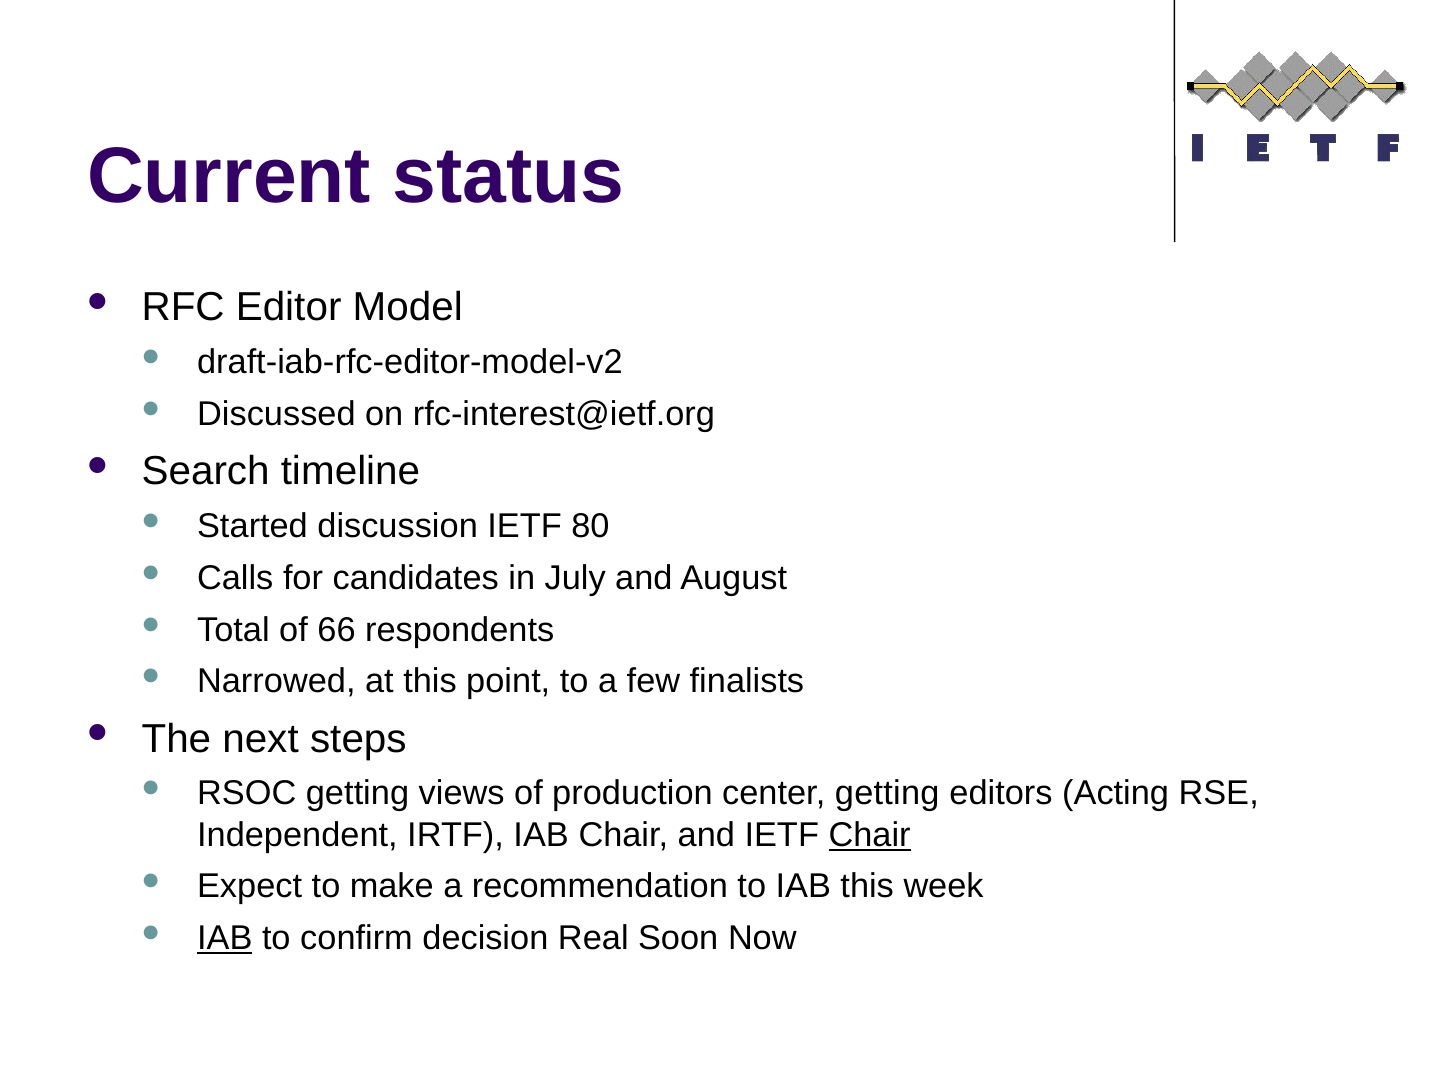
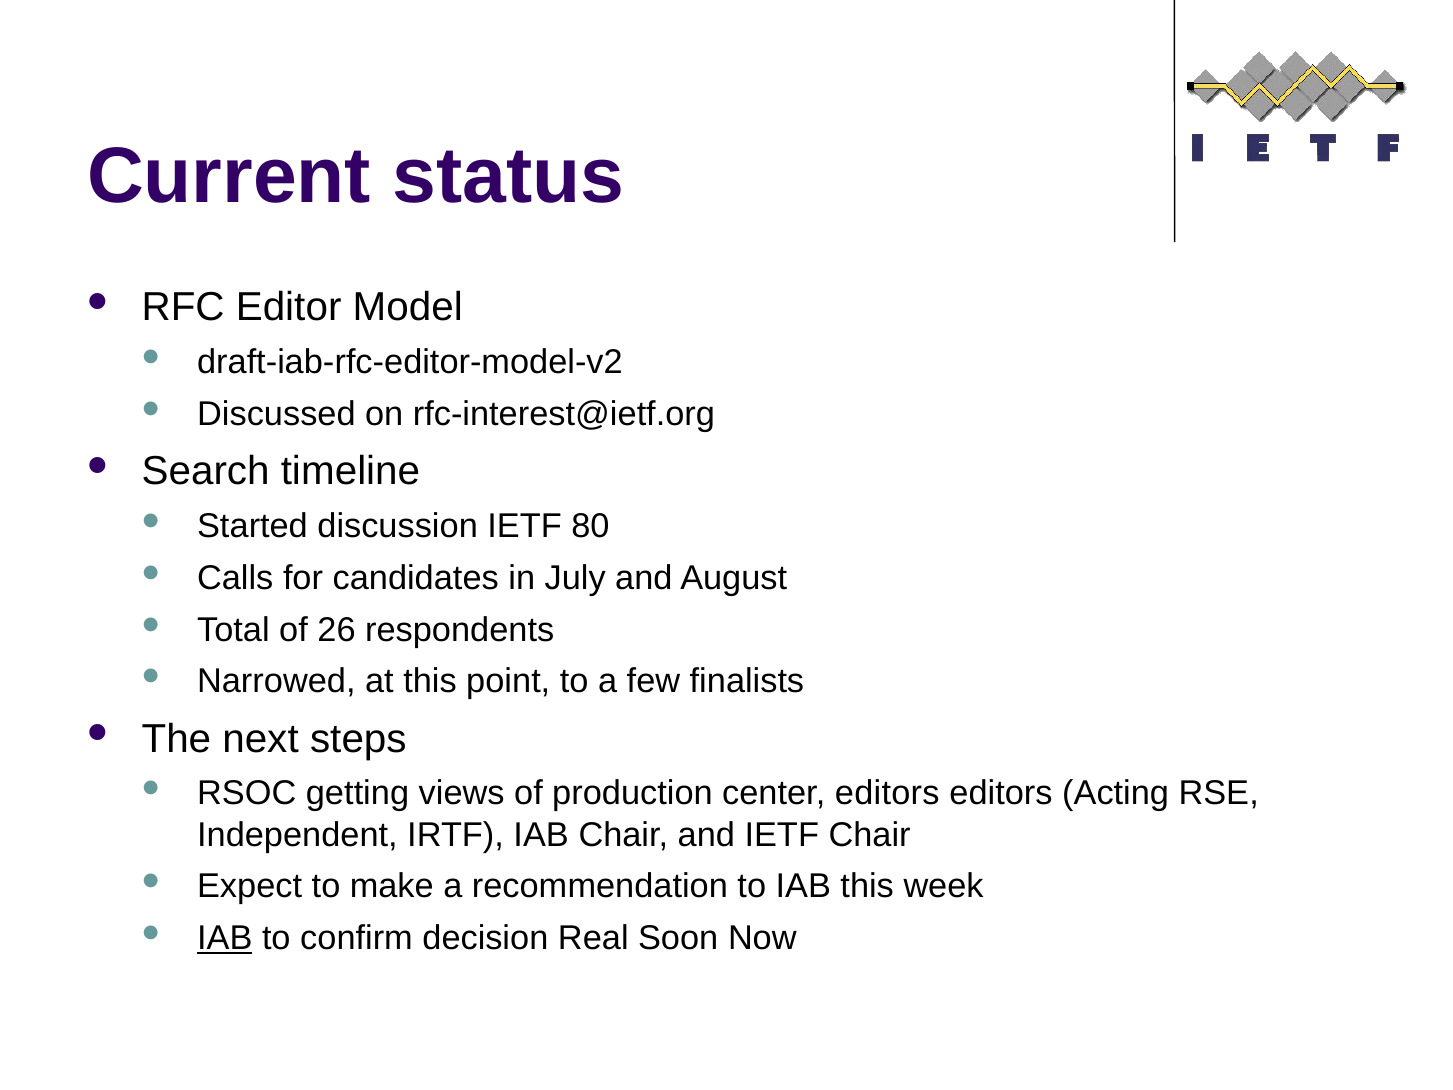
66: 66 -> 26 (337, 630)
center getting: getting -> editors (887, 793)
Chair underline: present -> none (870, 835)
